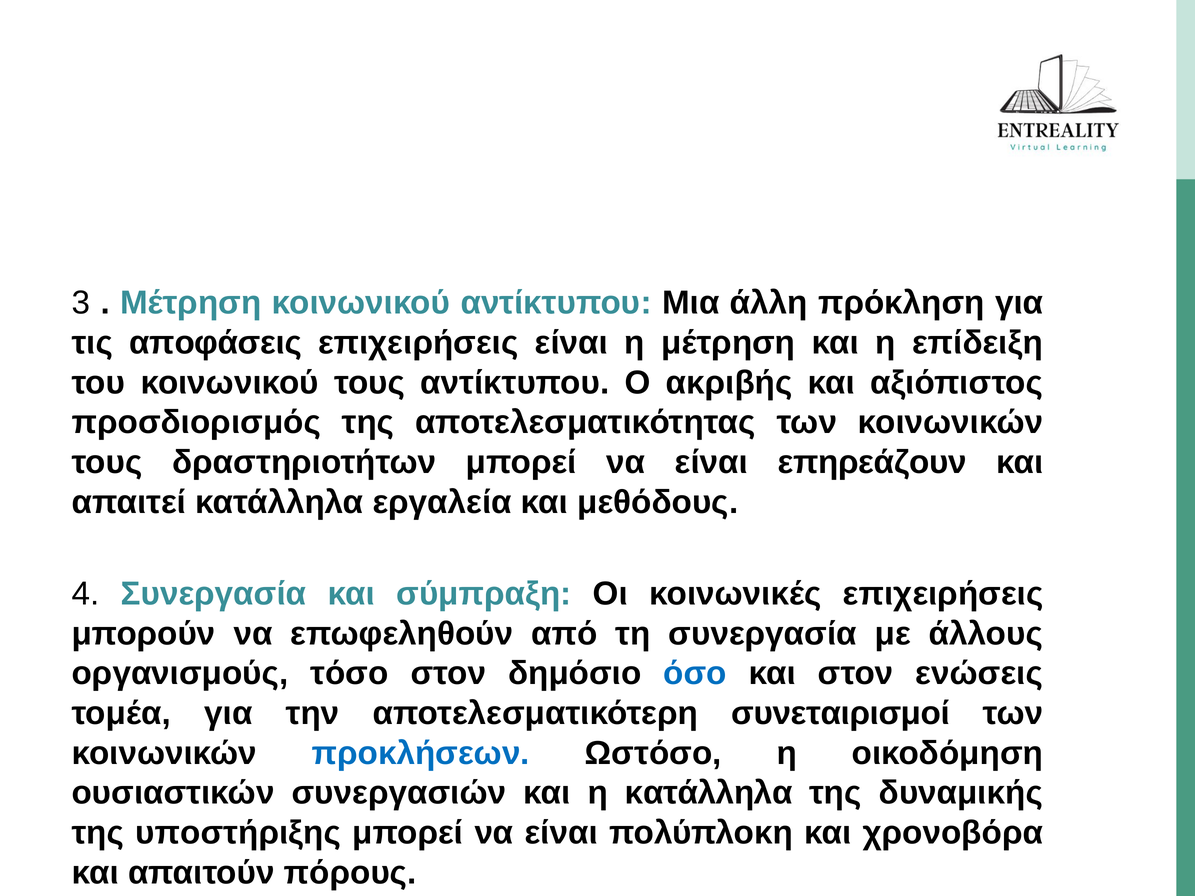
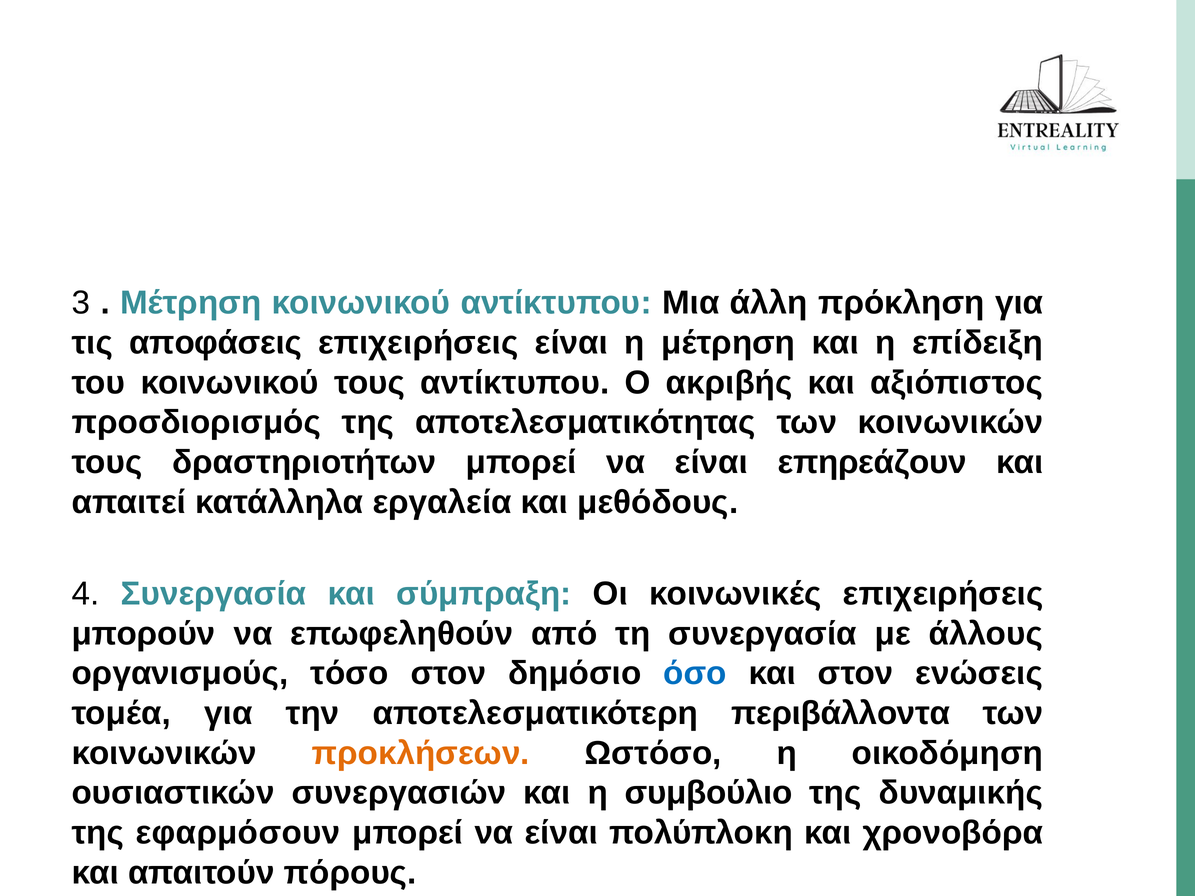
συνεταιρισμοί: συνεταιρισμοί -> περιβάλλοντα (841, 714)
προκλήσεων colour: blue -> orange (421, 753)
η κατάλληλα: κατάλληλα -> συμβούλιο (709, 793)
υποστήριξης: υποστήριξης -> εφαρμόσουν (238, 833)
